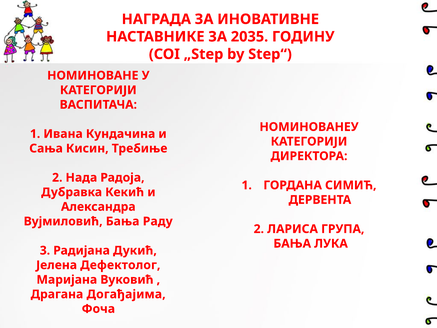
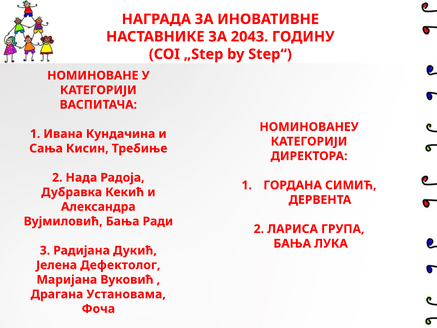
2035: 2035 -> 2043 (250, 37)
Раду: Раду -> Ради (158, 221)
Догађајима: Догађајима -> Установама (126, 294)
